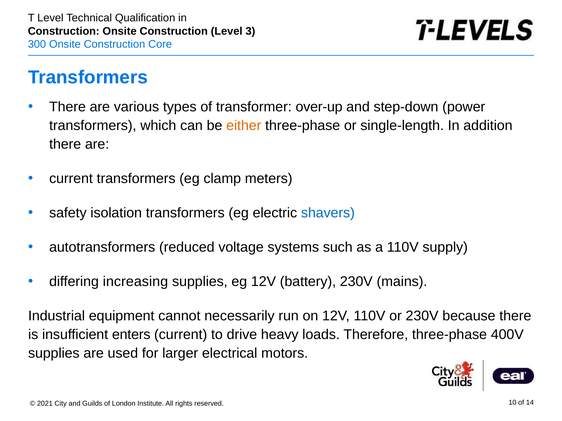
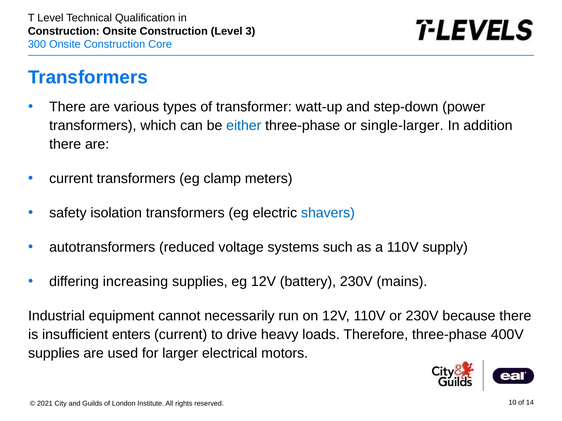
over-up: over-up -> watt-up (319, 107)
either colour: orange -> blue (244, 126)
single-length: single-length -> single-larger (402, 126)
